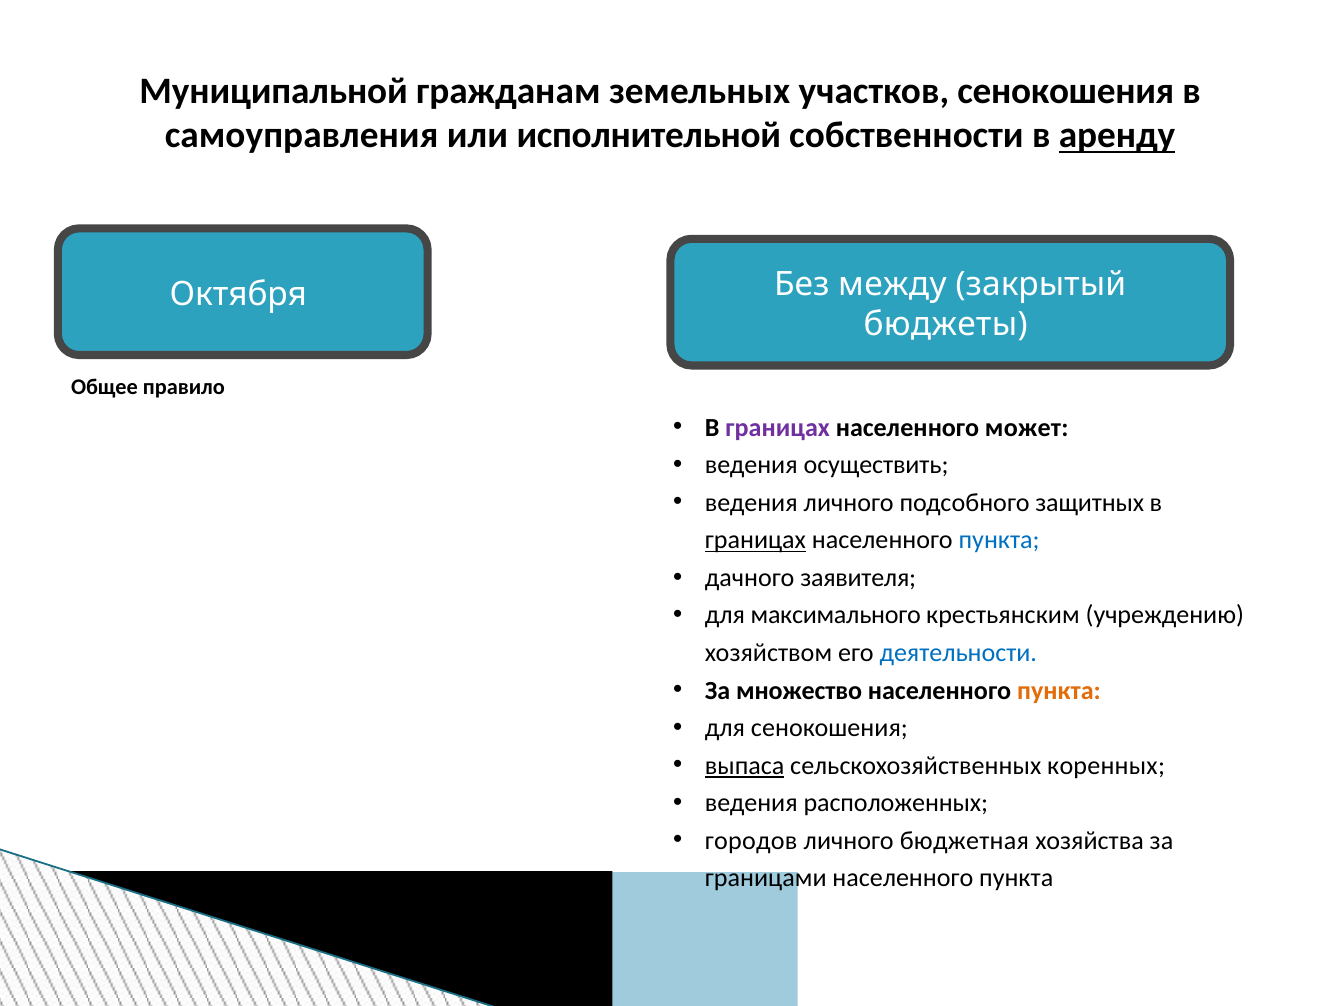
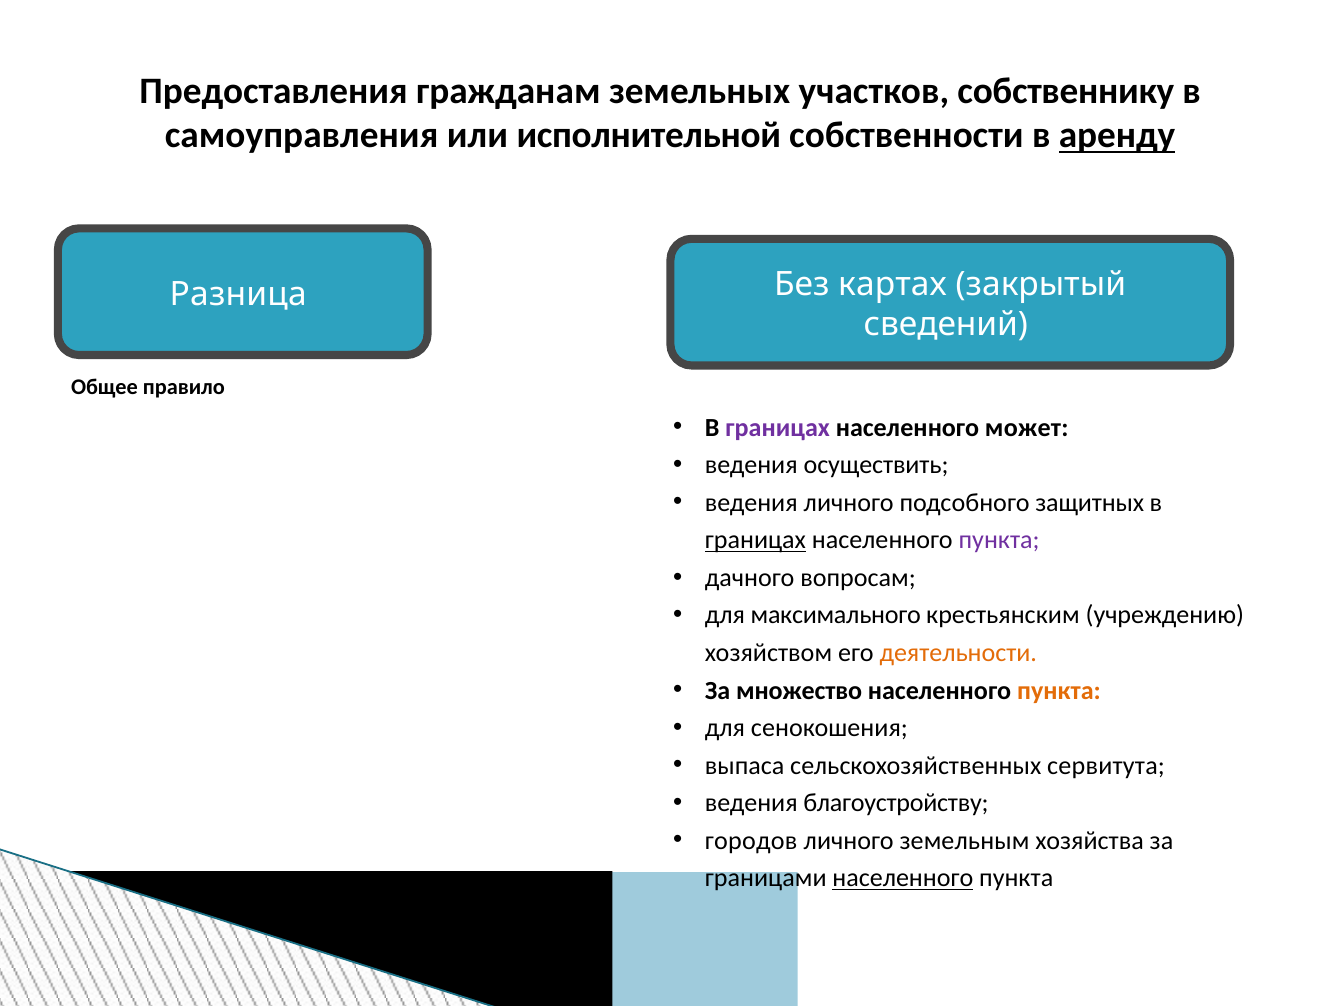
Муниципальной: Муниципальной -> Предоставления (274, 91)
участков сенокошения: сенокошения -> собственнику (1066, 91)
между: между -> картах (892, 284)
Октября: Октября -> Разница (238, 294)
бюджеты: бюджеты -> сведений (946, 325)
пункта colour: blue -> purple (999, 540)
заявителя: заявителя -> вопросам (858, 578)
деятельности colour: blue -> orange (958, 653)
выпаса underline: present -> none (745, 765)
коренных: коренных -> сервитута (1106, 765)
расположенных: расположенных -> благоустройству (896, 803)
бюджетная: бюджетная -> земельным (964, 840)
населенного underline: none -> present (903, 878)
